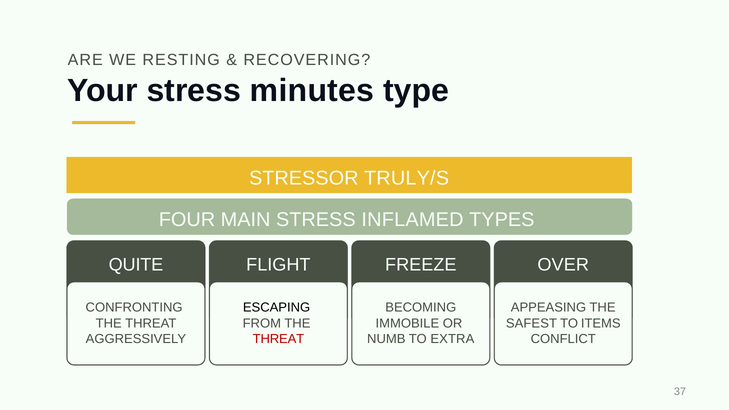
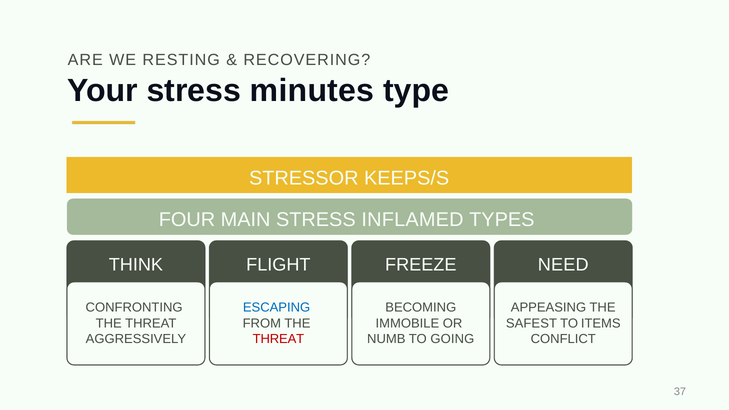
TRULY/S: TRULY/S -> KEEPS/S (407, 178)
QUITE: QUITE -> THINK (136, 265)
OVER: OVER -> NEED (563, 265)
ESCAPING colour: black -> blue (277, 308)
EXTRA: EXTRA -> GOING (452, 339)
